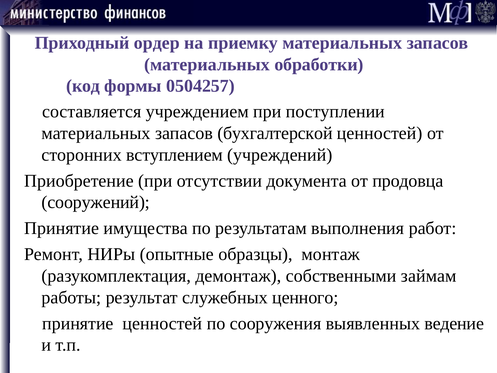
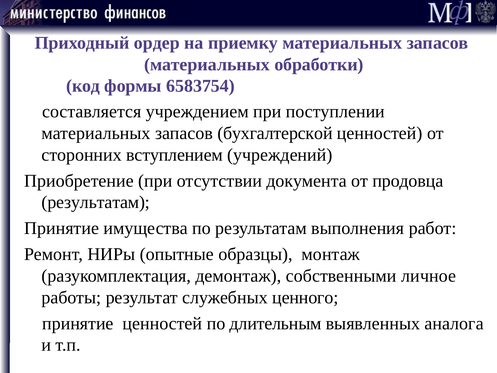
0504257: 0504257 -> 6583754 (201, 86)
сооружений: сооружений -> результатам (96, 202)
займам: займам -> личное (429, 276)
сооружения: сооружения -> длительным (276, 323)
ведение: ведение -> аналога (454, 323)
